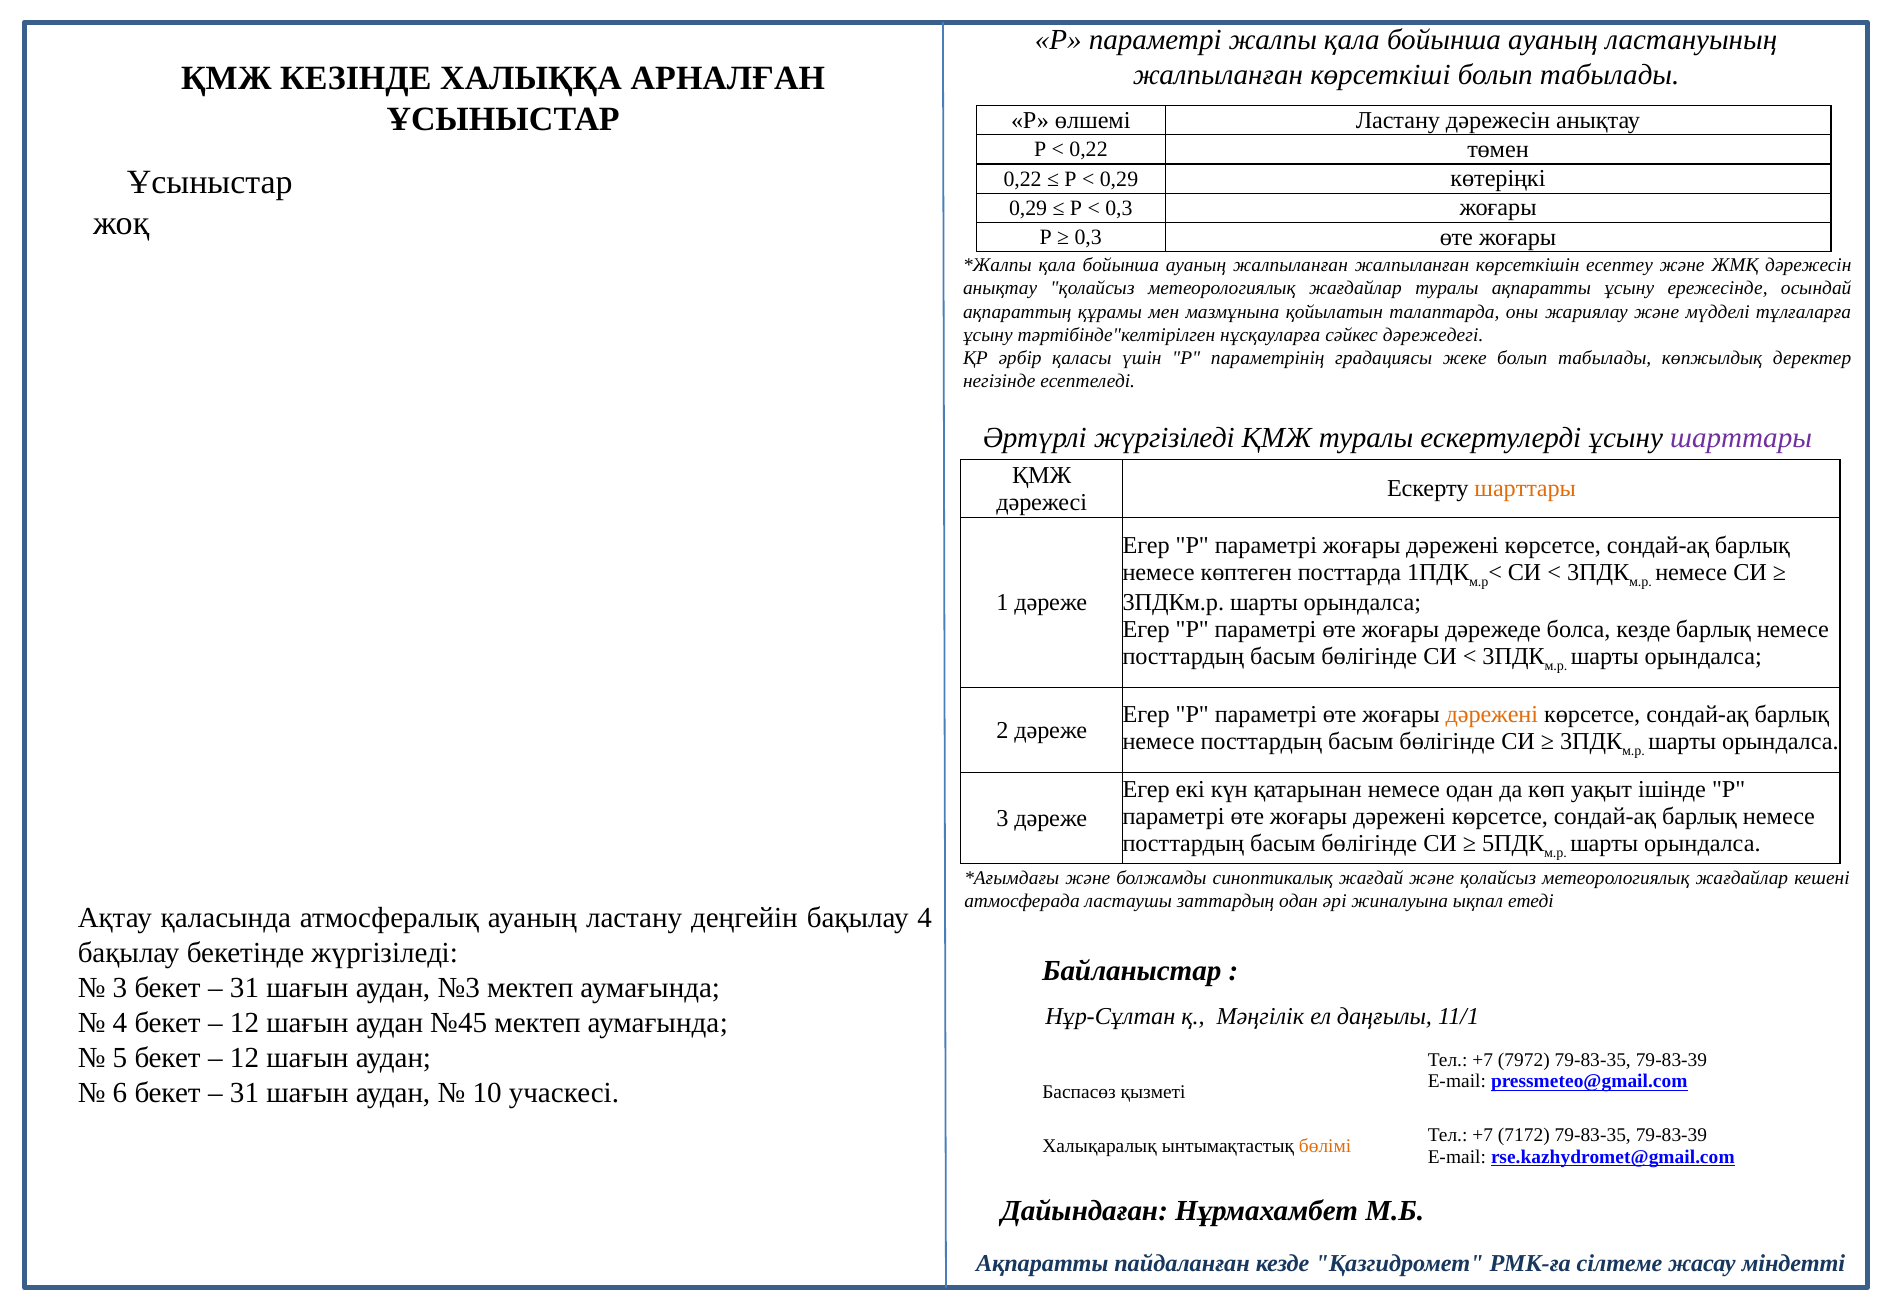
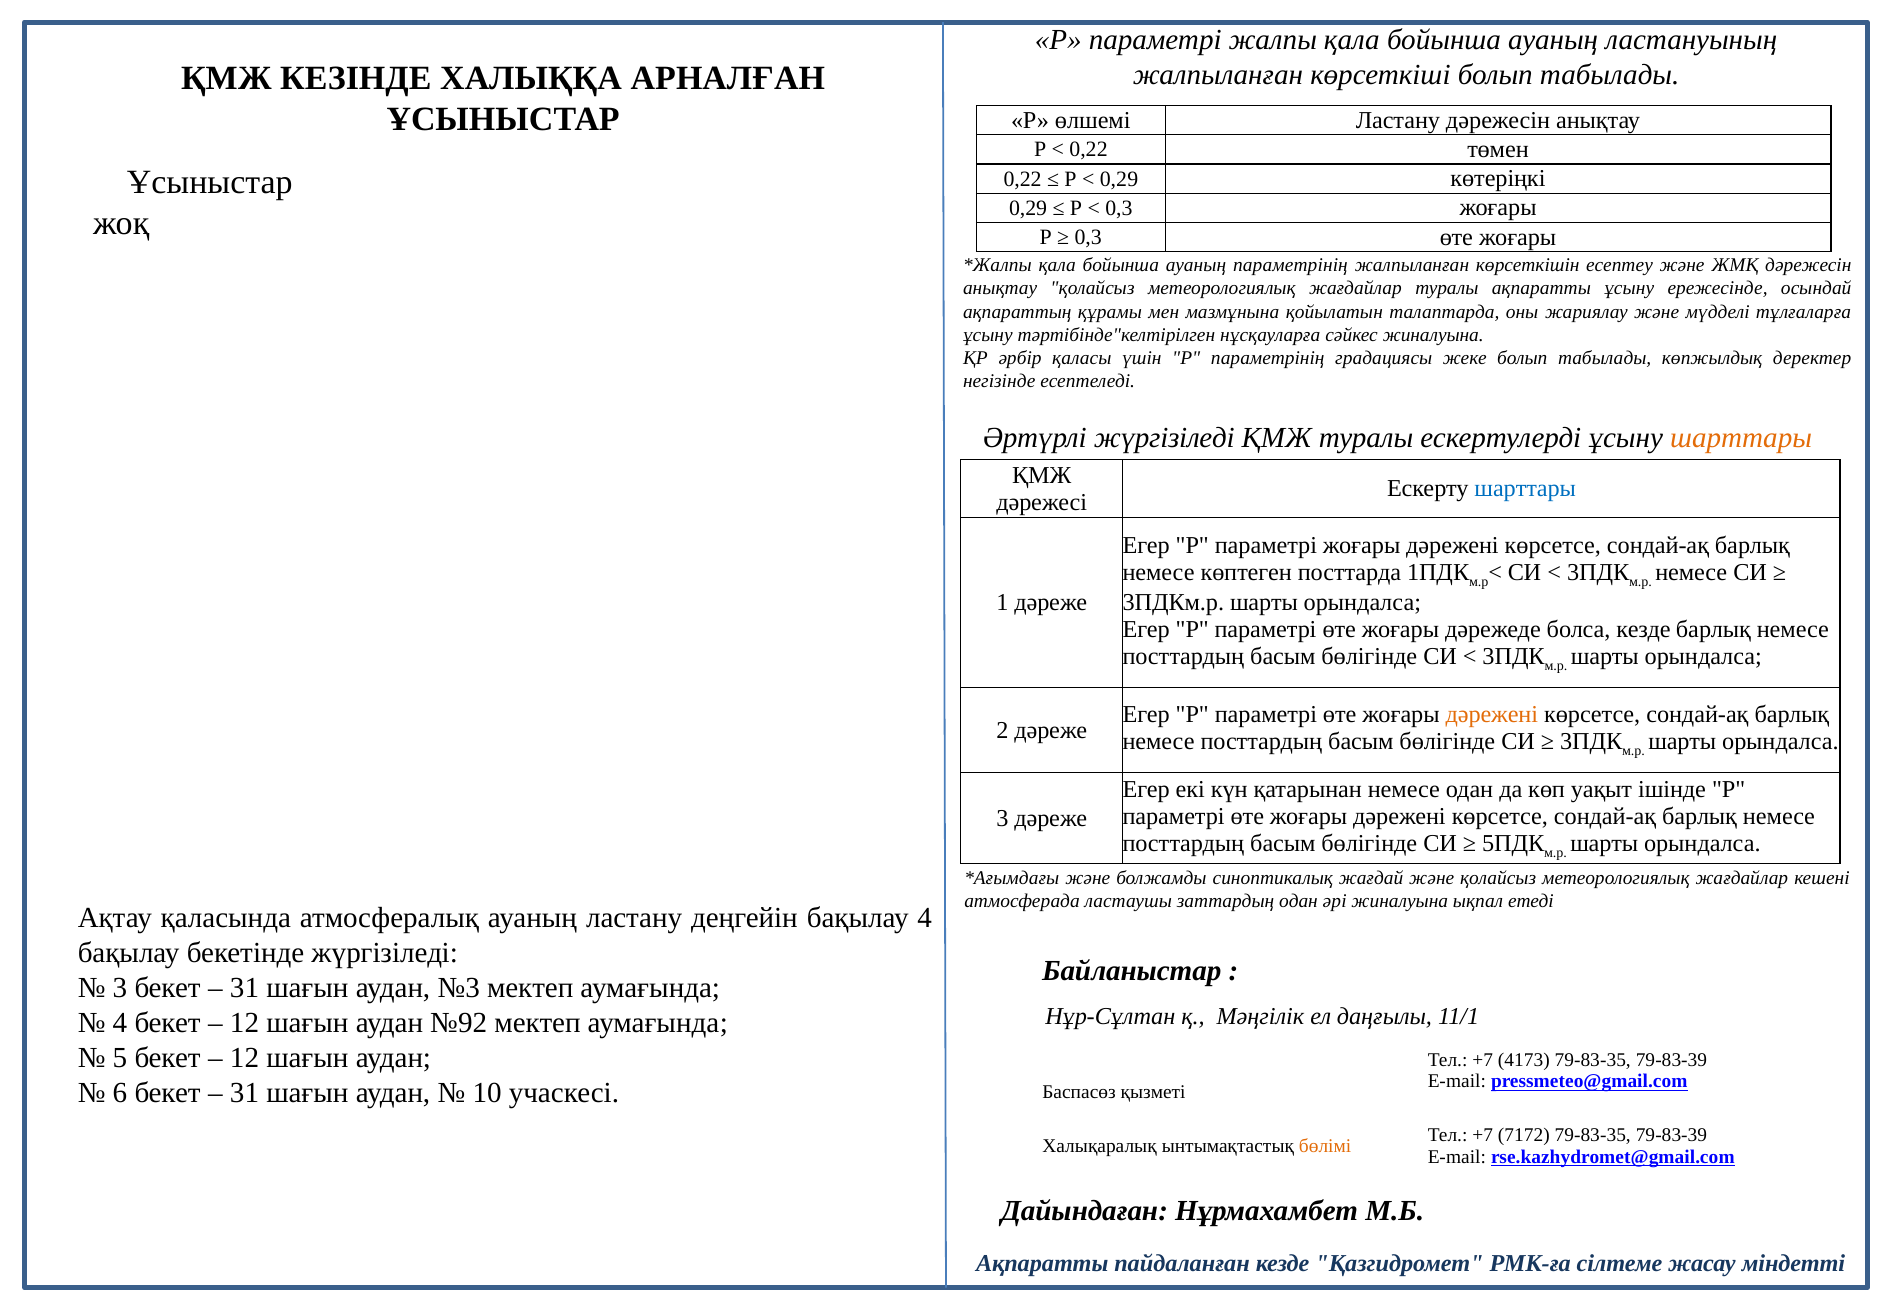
ауаның жалпыланған: жалпыланған -> параметрінің (1290, 265)
сәйкес дәрежедегі: дәрежедегі -> жиналуына (1433, 335)
шарттары colour: purple -> orange (1741, 437)
шарттары colour: orange -> blue (1525, 489)
№45: №45 -> №92 (459, 1023)
7972: 7972 -> 4173 (1524, 1060)
